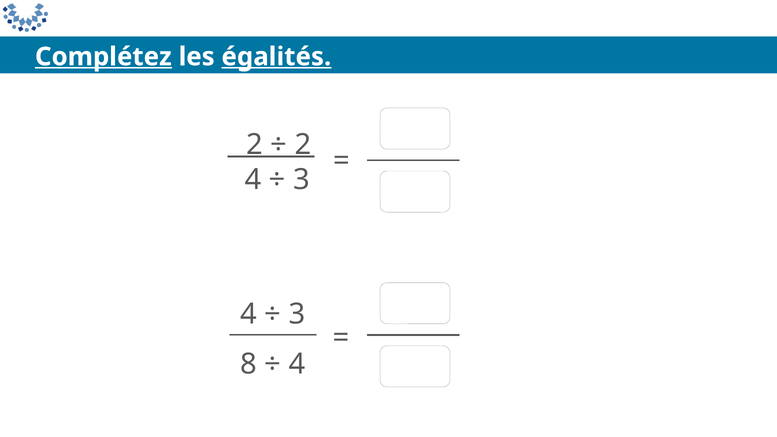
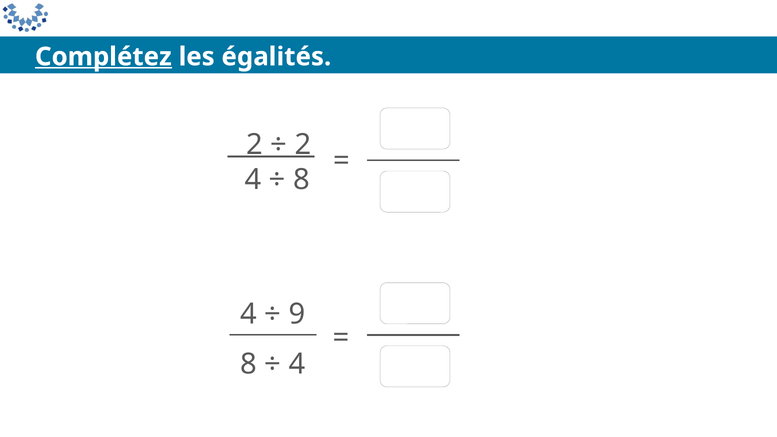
égalités underline: present -> none (276, 57)
3: 3 -> 8 (301, 180)
3: 3 -> 9 (297, 314)
